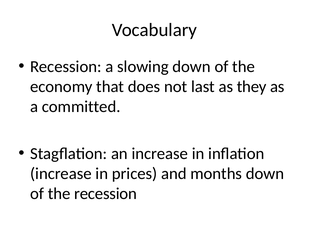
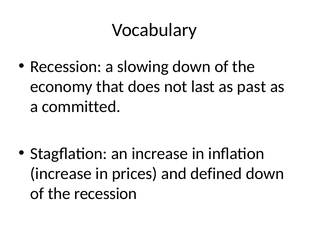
they: they -> past (252, 87)
months: months -> defined (216, 174)
